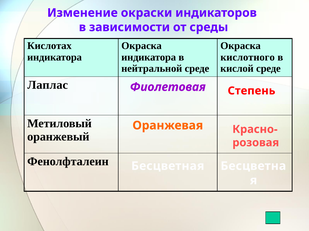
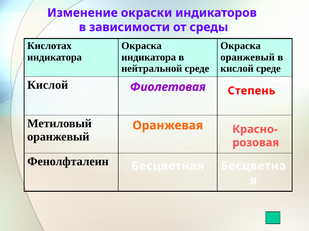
кислотного: кислотного -> оранжевый (248, 57)
Лаплас: Лаплас -> Кислой (48, 85)
